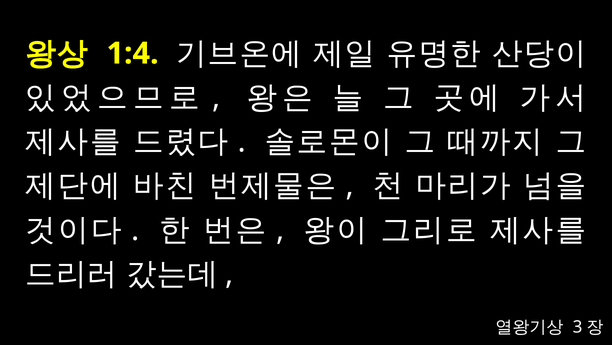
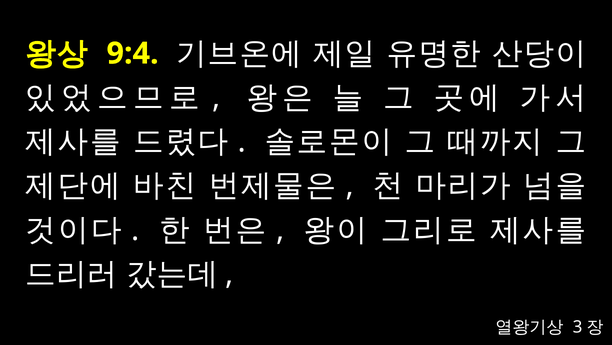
1:4: 1:4 -> 9:4 (133, 53)
